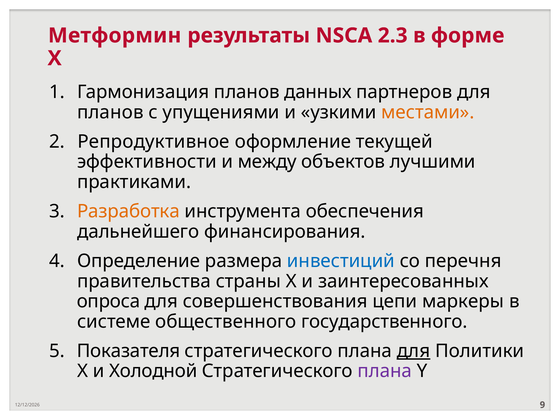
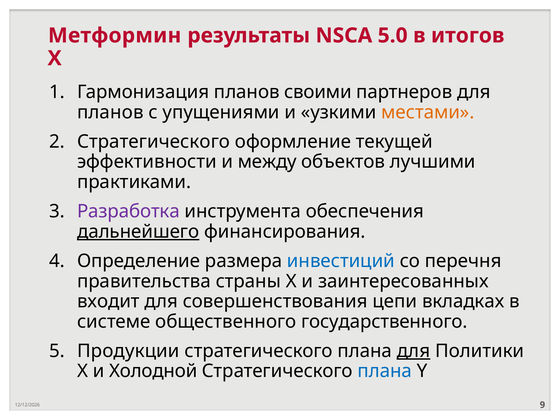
2.3: 2.3 -> 5.0 (393, 36)
форме: форме -> итогов (468, 36)
данных: данных -> своими (318, 92)
Репродуктивное: Репродуктивное -> Стратегического (154, 142)
Разработка colour: orange -> purple (128, 211)
дальнейшего underline: none -> present (138, 232)
опроса: опроса -> входит (108, 301)
маркеры: маркеры -> вкладках (463, 301)
Показателя: Показателя -> Продукции (128, 351)
плана colour: purple -> blue (385, 371)
